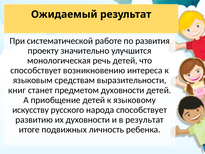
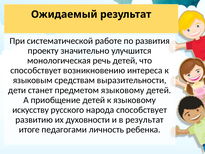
книг: книг -> дети (17, 90)
предметом духовности: духовности -> языковому (123, 90)
подвижных: подвижных -> педагогами (64, 129)
